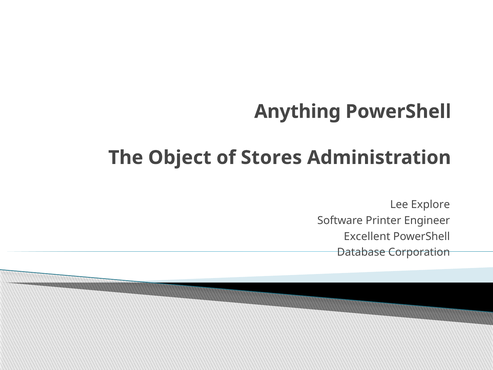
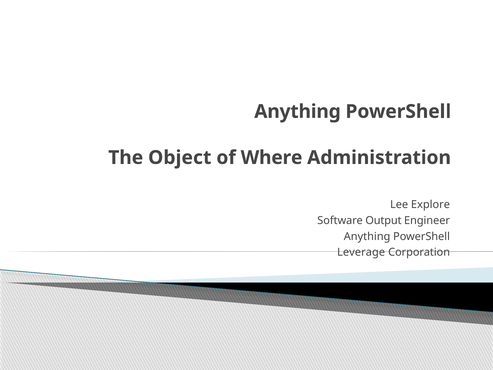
Stores: Stores -> Where (272, 158)
Printer: Printer -> Output (383, 220)
Excellent: Excellent -> Anything (367, 236)
Database: Database -> Leverage (361, 252)
